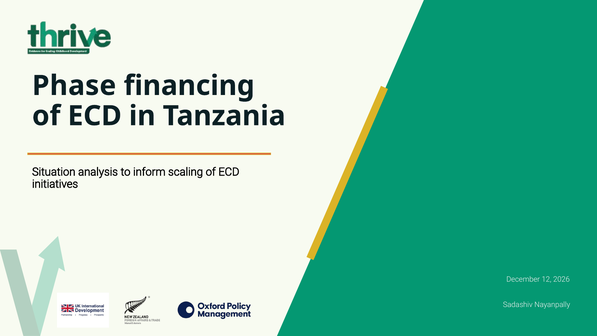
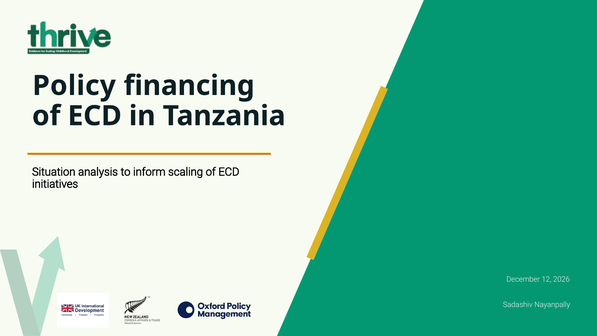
Phase: Phase -> Policy (74, 86)
